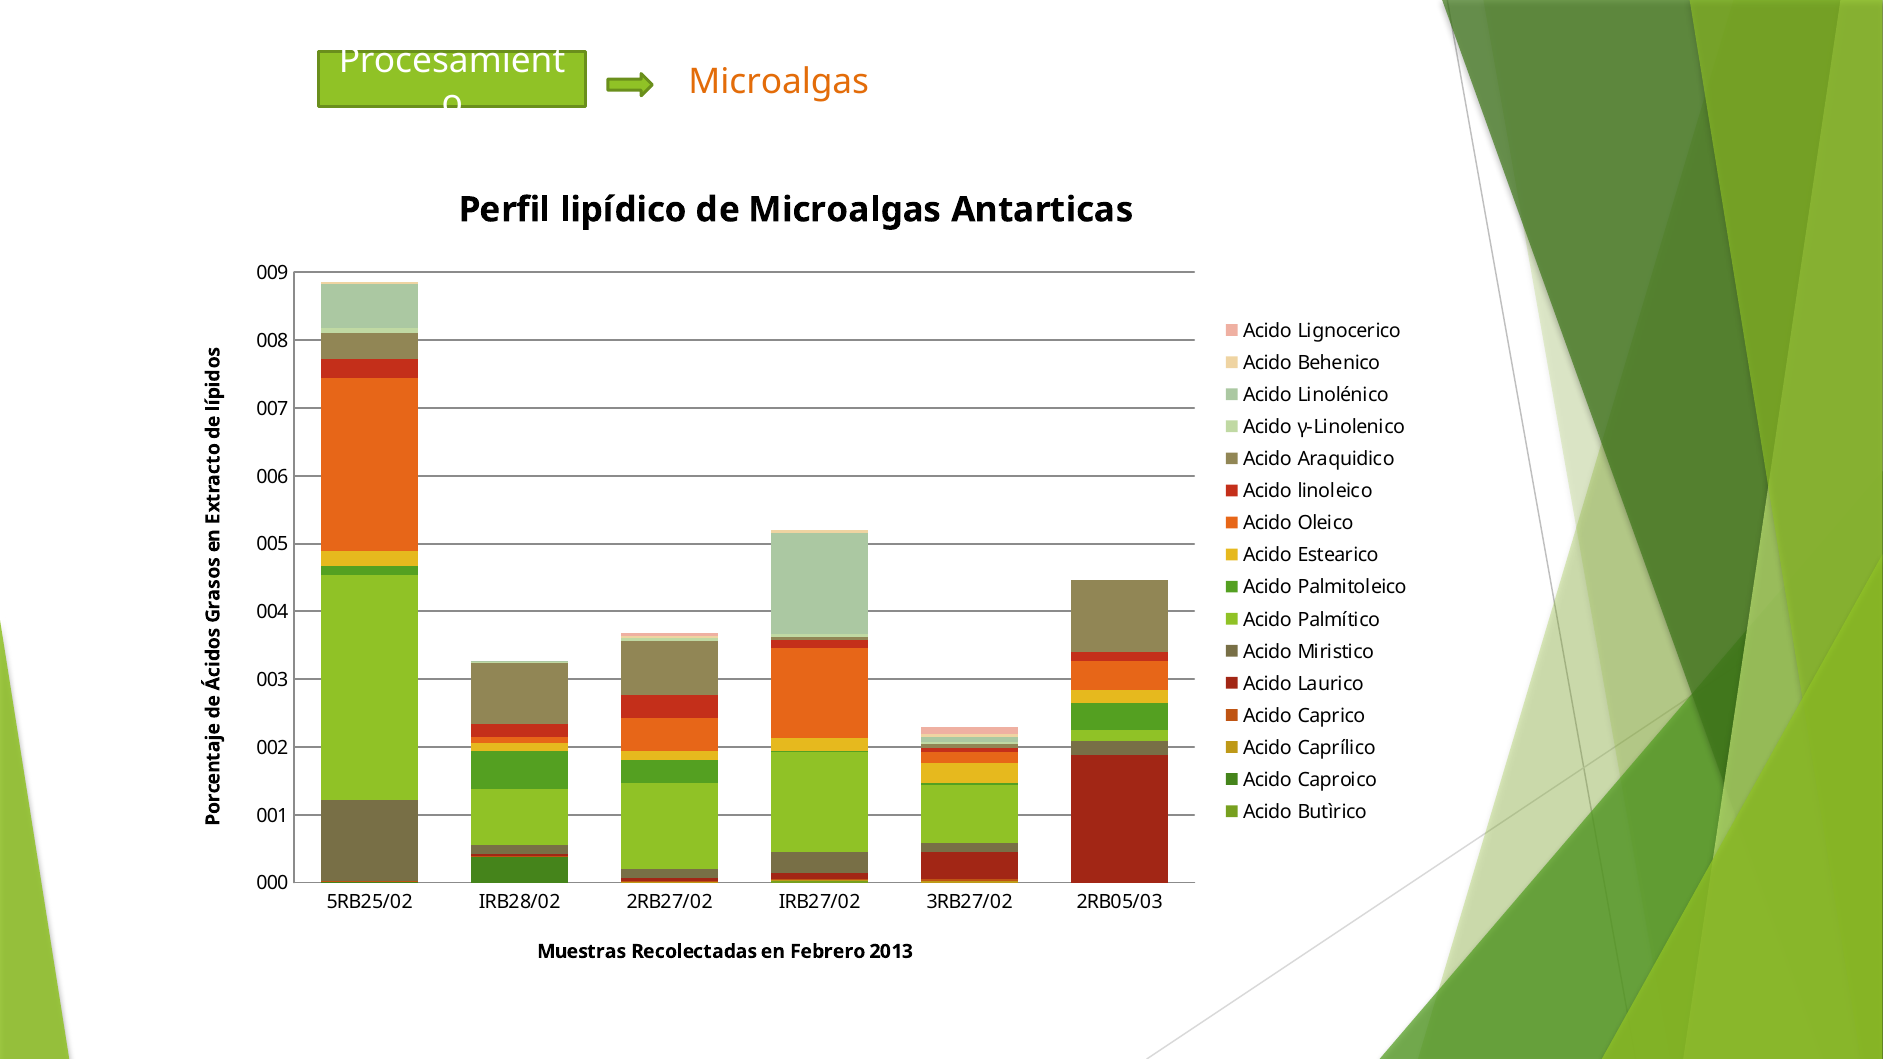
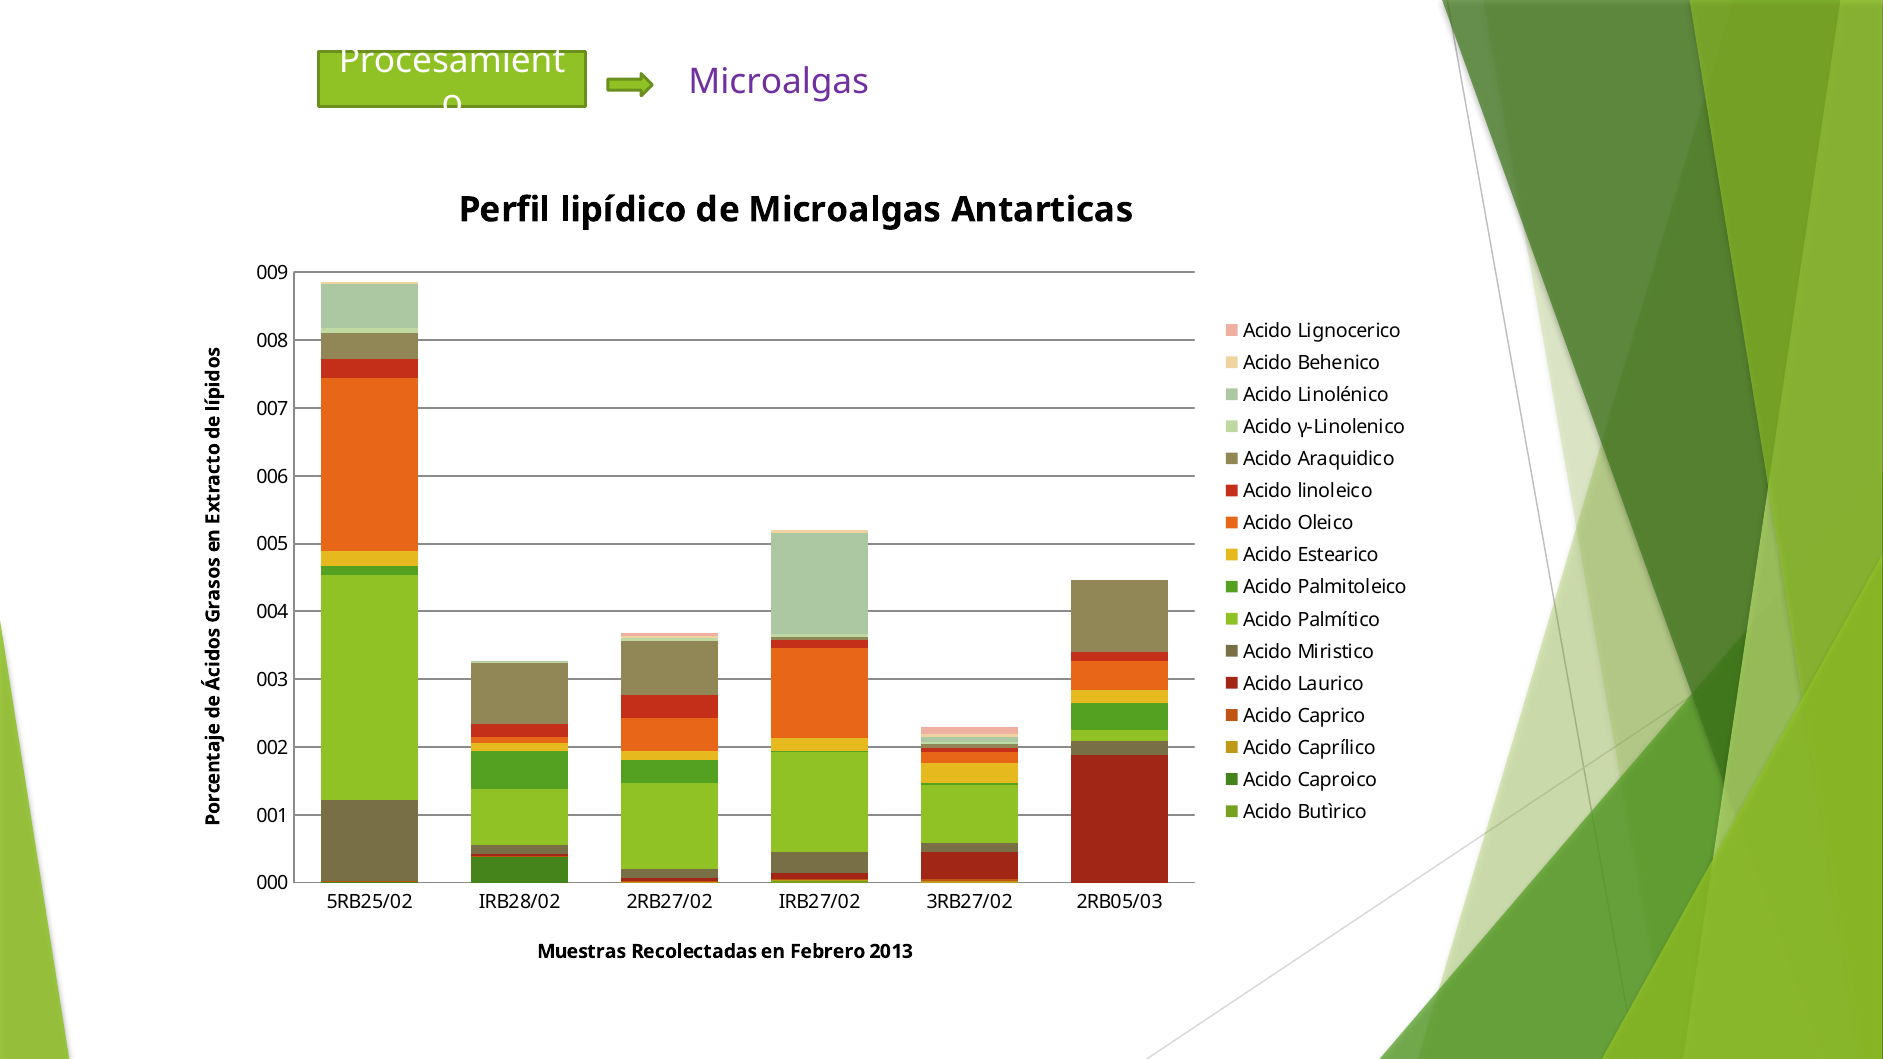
Microalgas colour: orange -> purple (779, 82)
